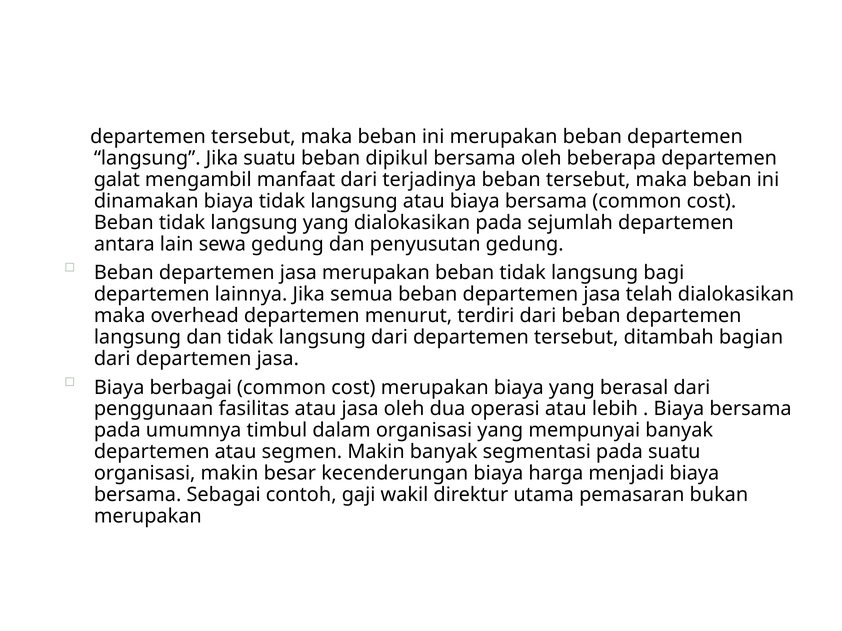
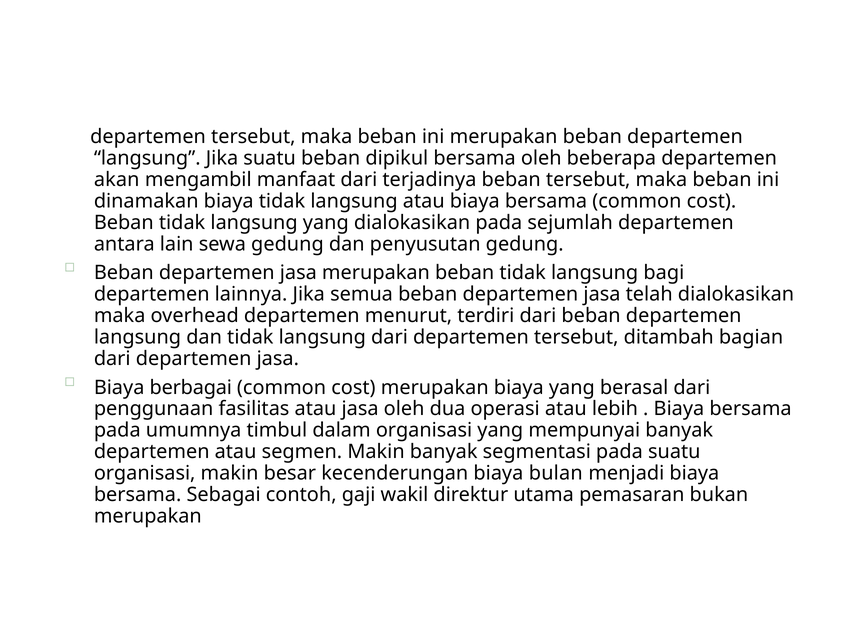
galat: galat -> akan (117, 180)
harga: harga -> bulan (556, 474)
